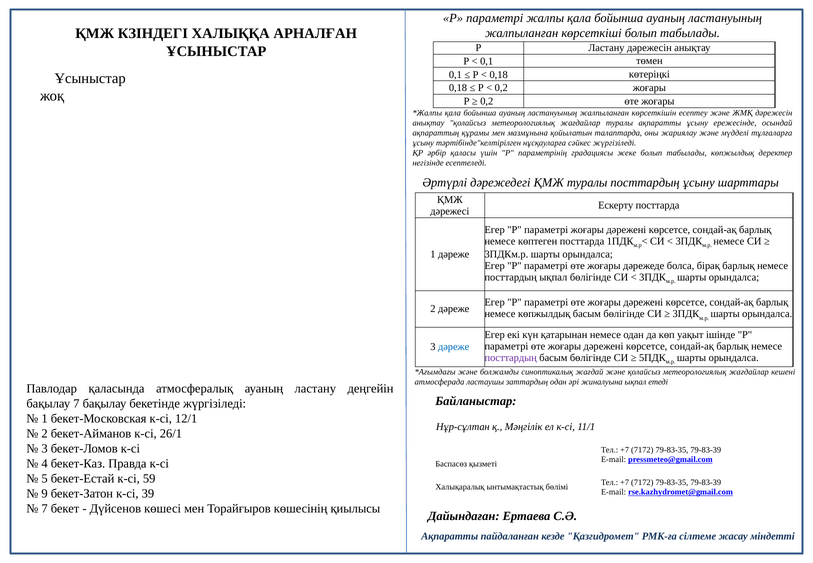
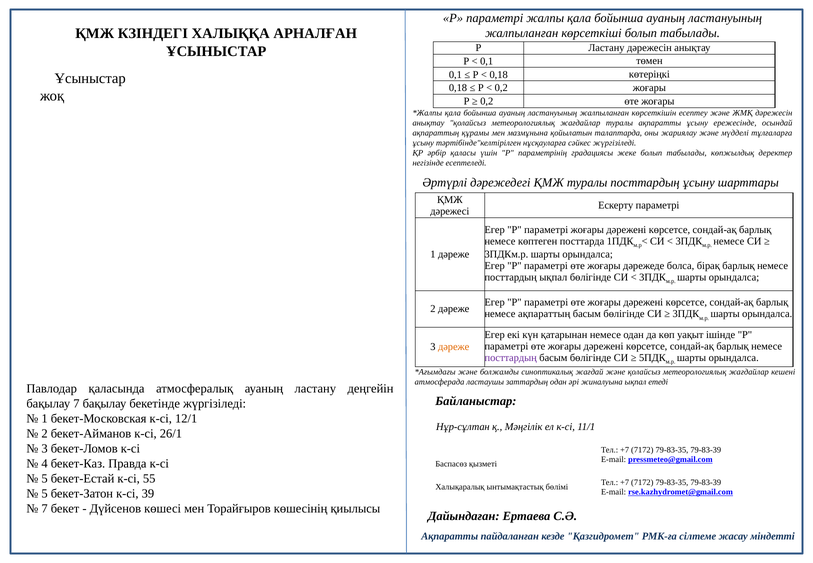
Ескерту посттарда: посттарда -> параметрі (658, 205)
немесе көпжылдық: көпжылдық -> ақпараттың (544, 314)
дәреже colour: blue -> orange (454, 347)
59: 59 -> 55 (149, 479)
9: 9 -> 5 (45, 494)
